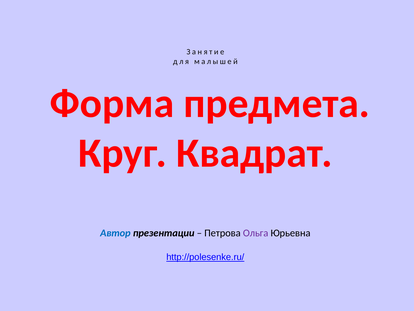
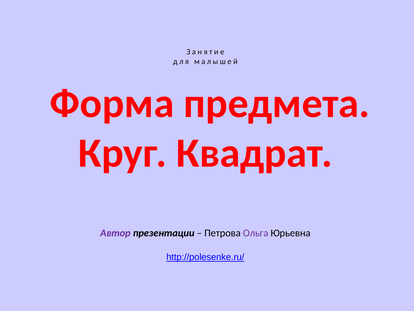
Автор colour: blue -> purple (115, 233)
